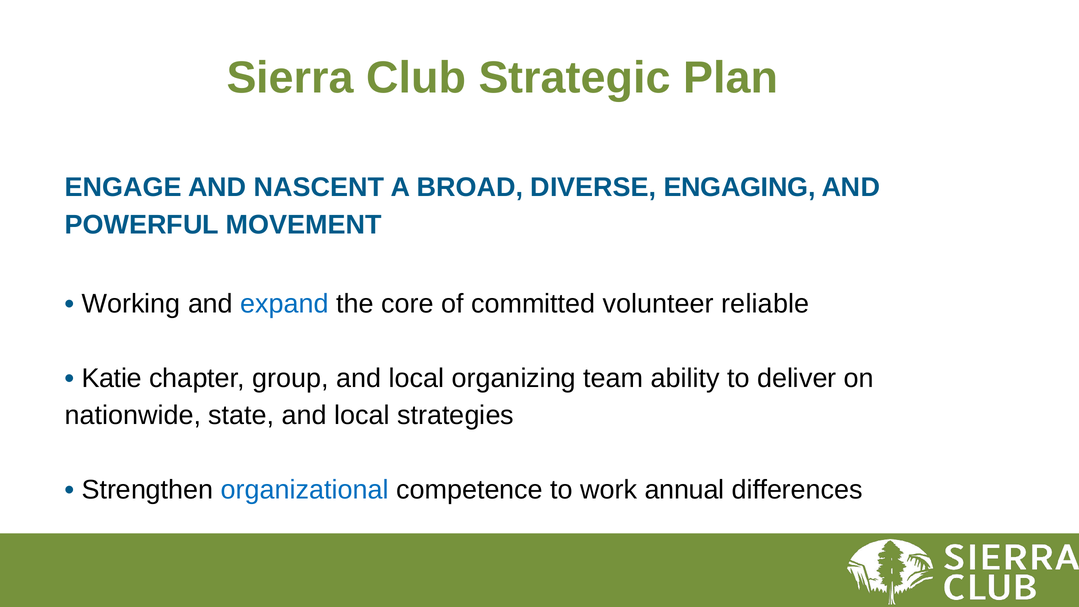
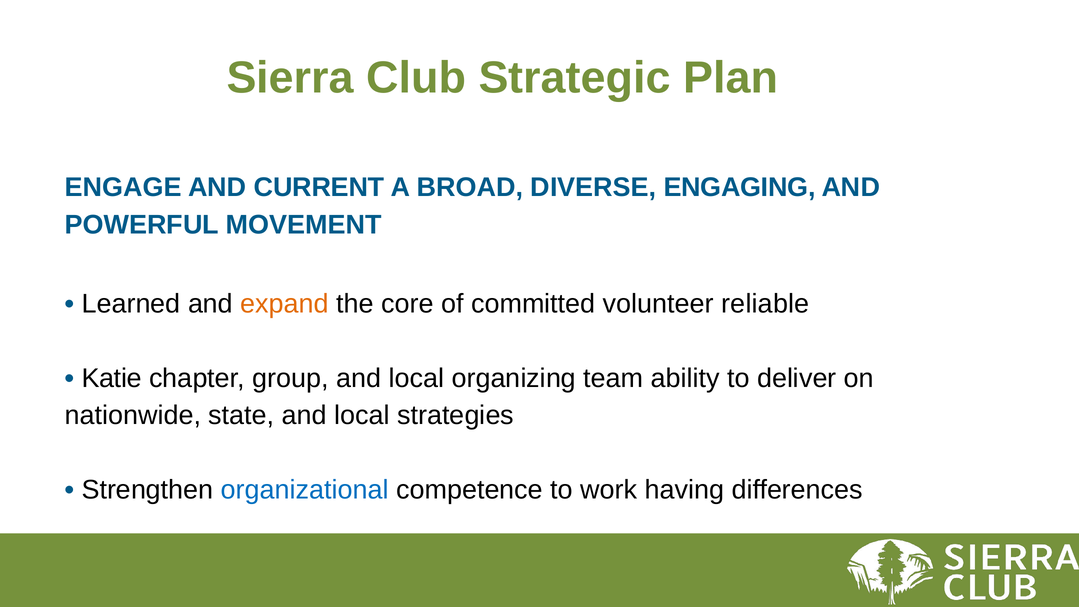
NASCENT: NASCENT -> CURRENT (319, 187)
Working: Working -> Learned (131, 304)
expand colour: blue -> orange (285, 304)
annual: annual -> having (684, 490)
